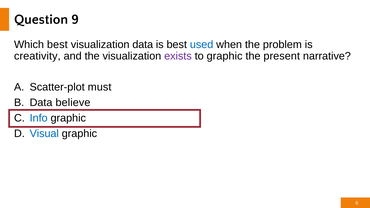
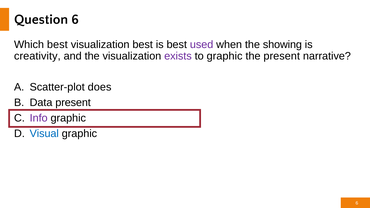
Question 9: 9 -> 6 (75, 19)
visualization data: data -> best (143, 45)
used colour: blue -> purple (202, 45)
problem: problem -> showing (282, 45)
must: must -> does (100, 87)
Data believe: believe -> present (73, 103)
Info colour: blue -> purple (39, 118)
